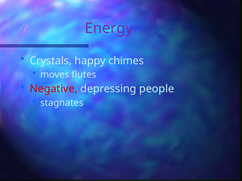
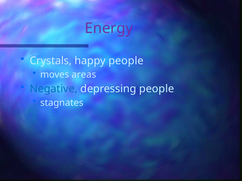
happy chimes: chimes -> people (126, 61)
flutes: flutes -> areas (84, 75)
Negative colour: red -> blue (54, 89)
